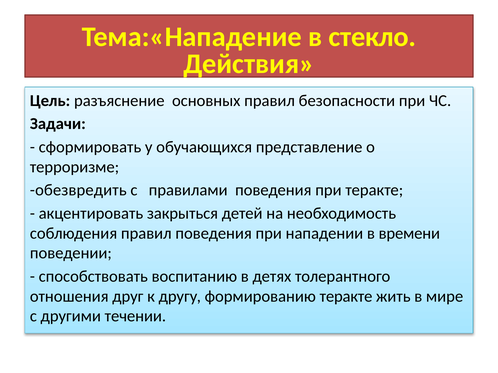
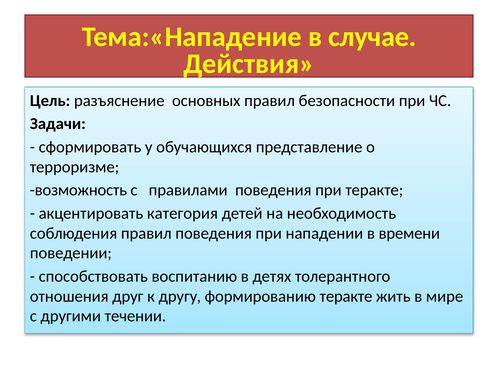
стекло: стекло -> случае (372, 37)
обезвредить: обезвредить -> возможность (78, 190)
закрыться: закрыться -> категория (182, 214)
